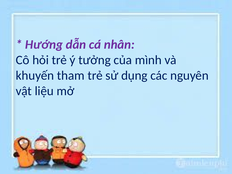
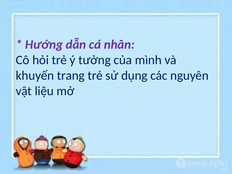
tham: tham -> trang (71, 75)
